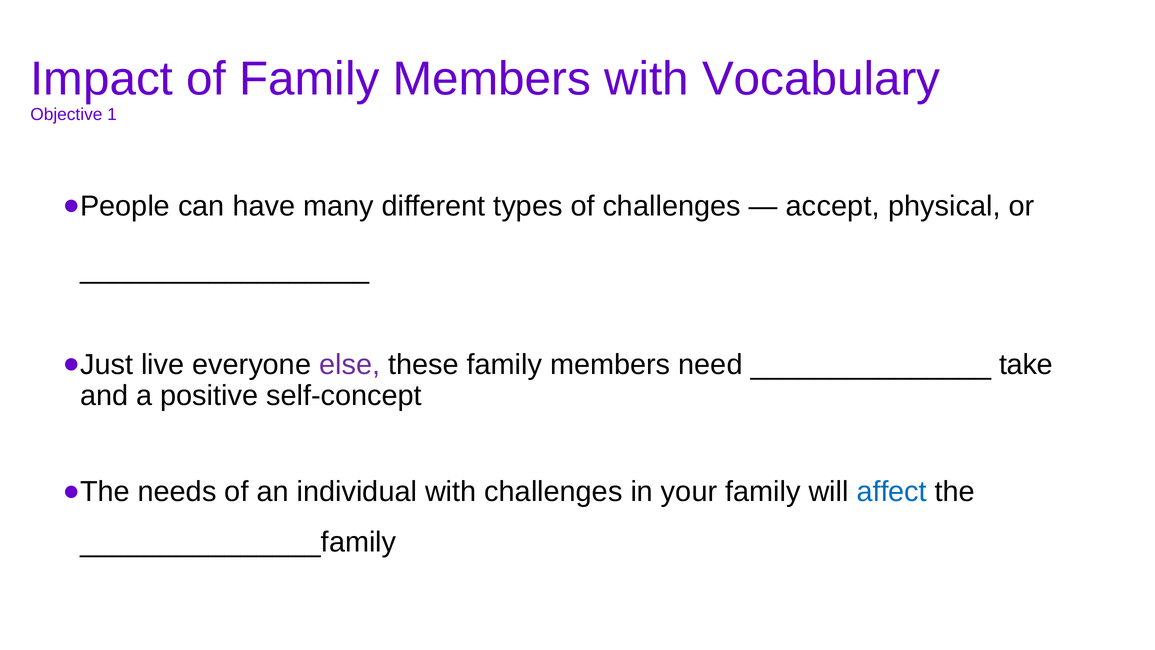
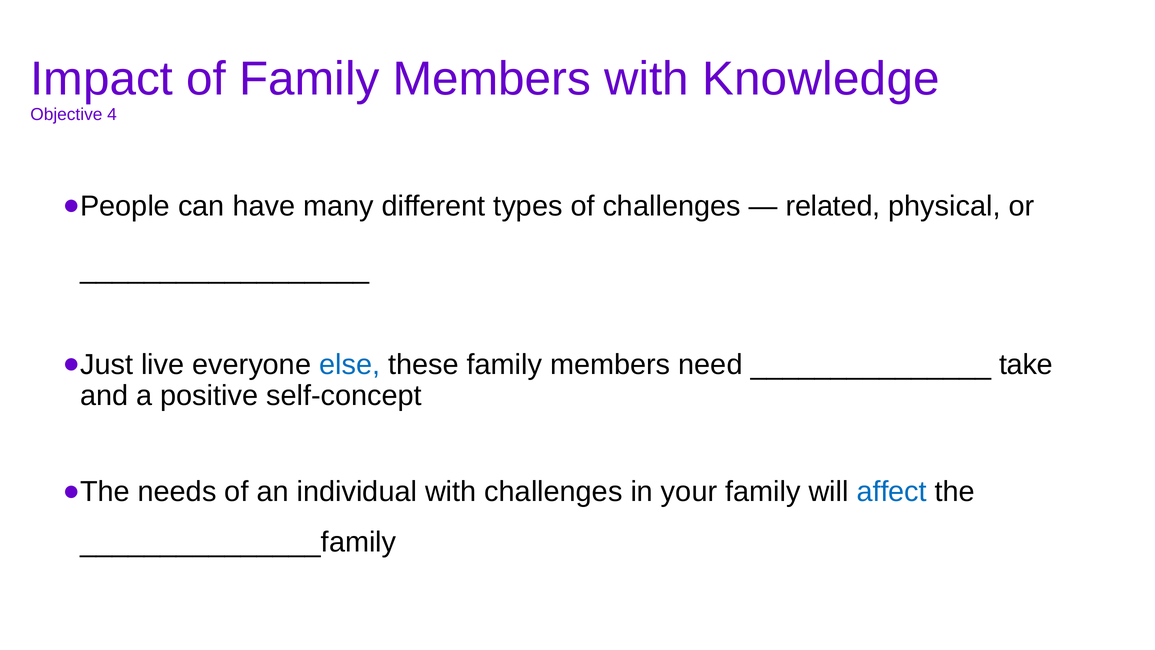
Vocabulary: Vocabulary -> Knowledge (821, 79)
1: 1 -> 4 (112, 114)
accept: accept -> related (833, 206)
else colour: purple -> blue (350, 364)
